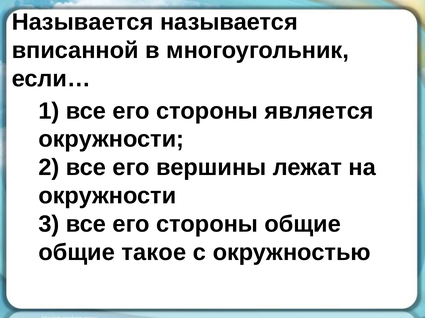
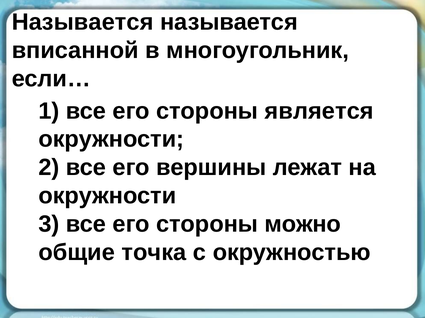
стороны общие: общие -> можно (303, 225)
такое: такое -> точка (154, 253)
